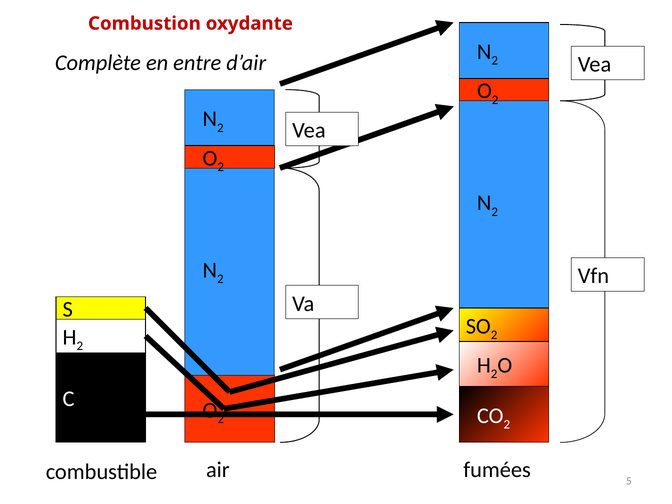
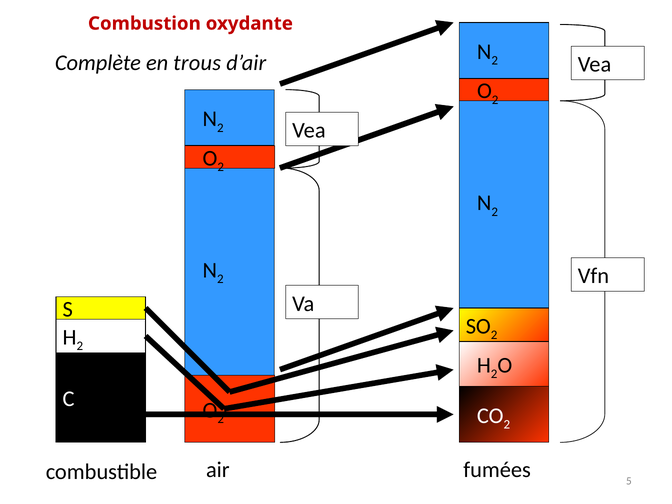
entre: entre -> trous (197, 63)
